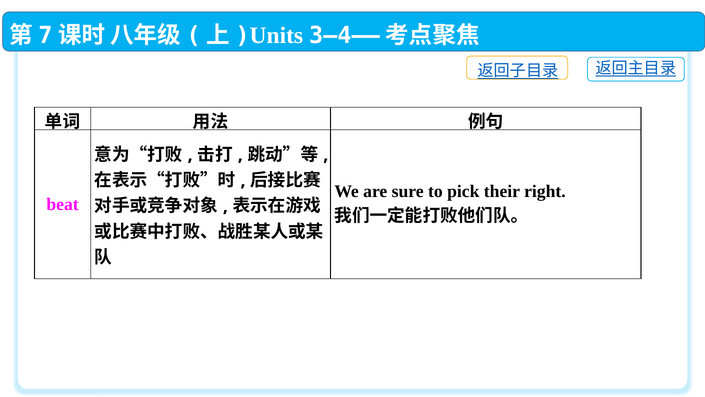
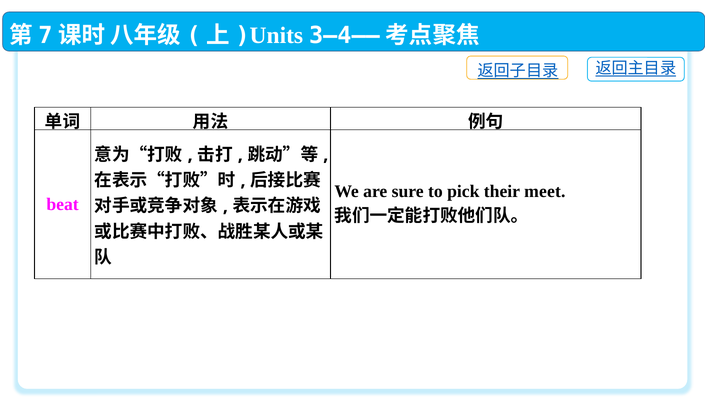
right: right -> meet (545, 191)
